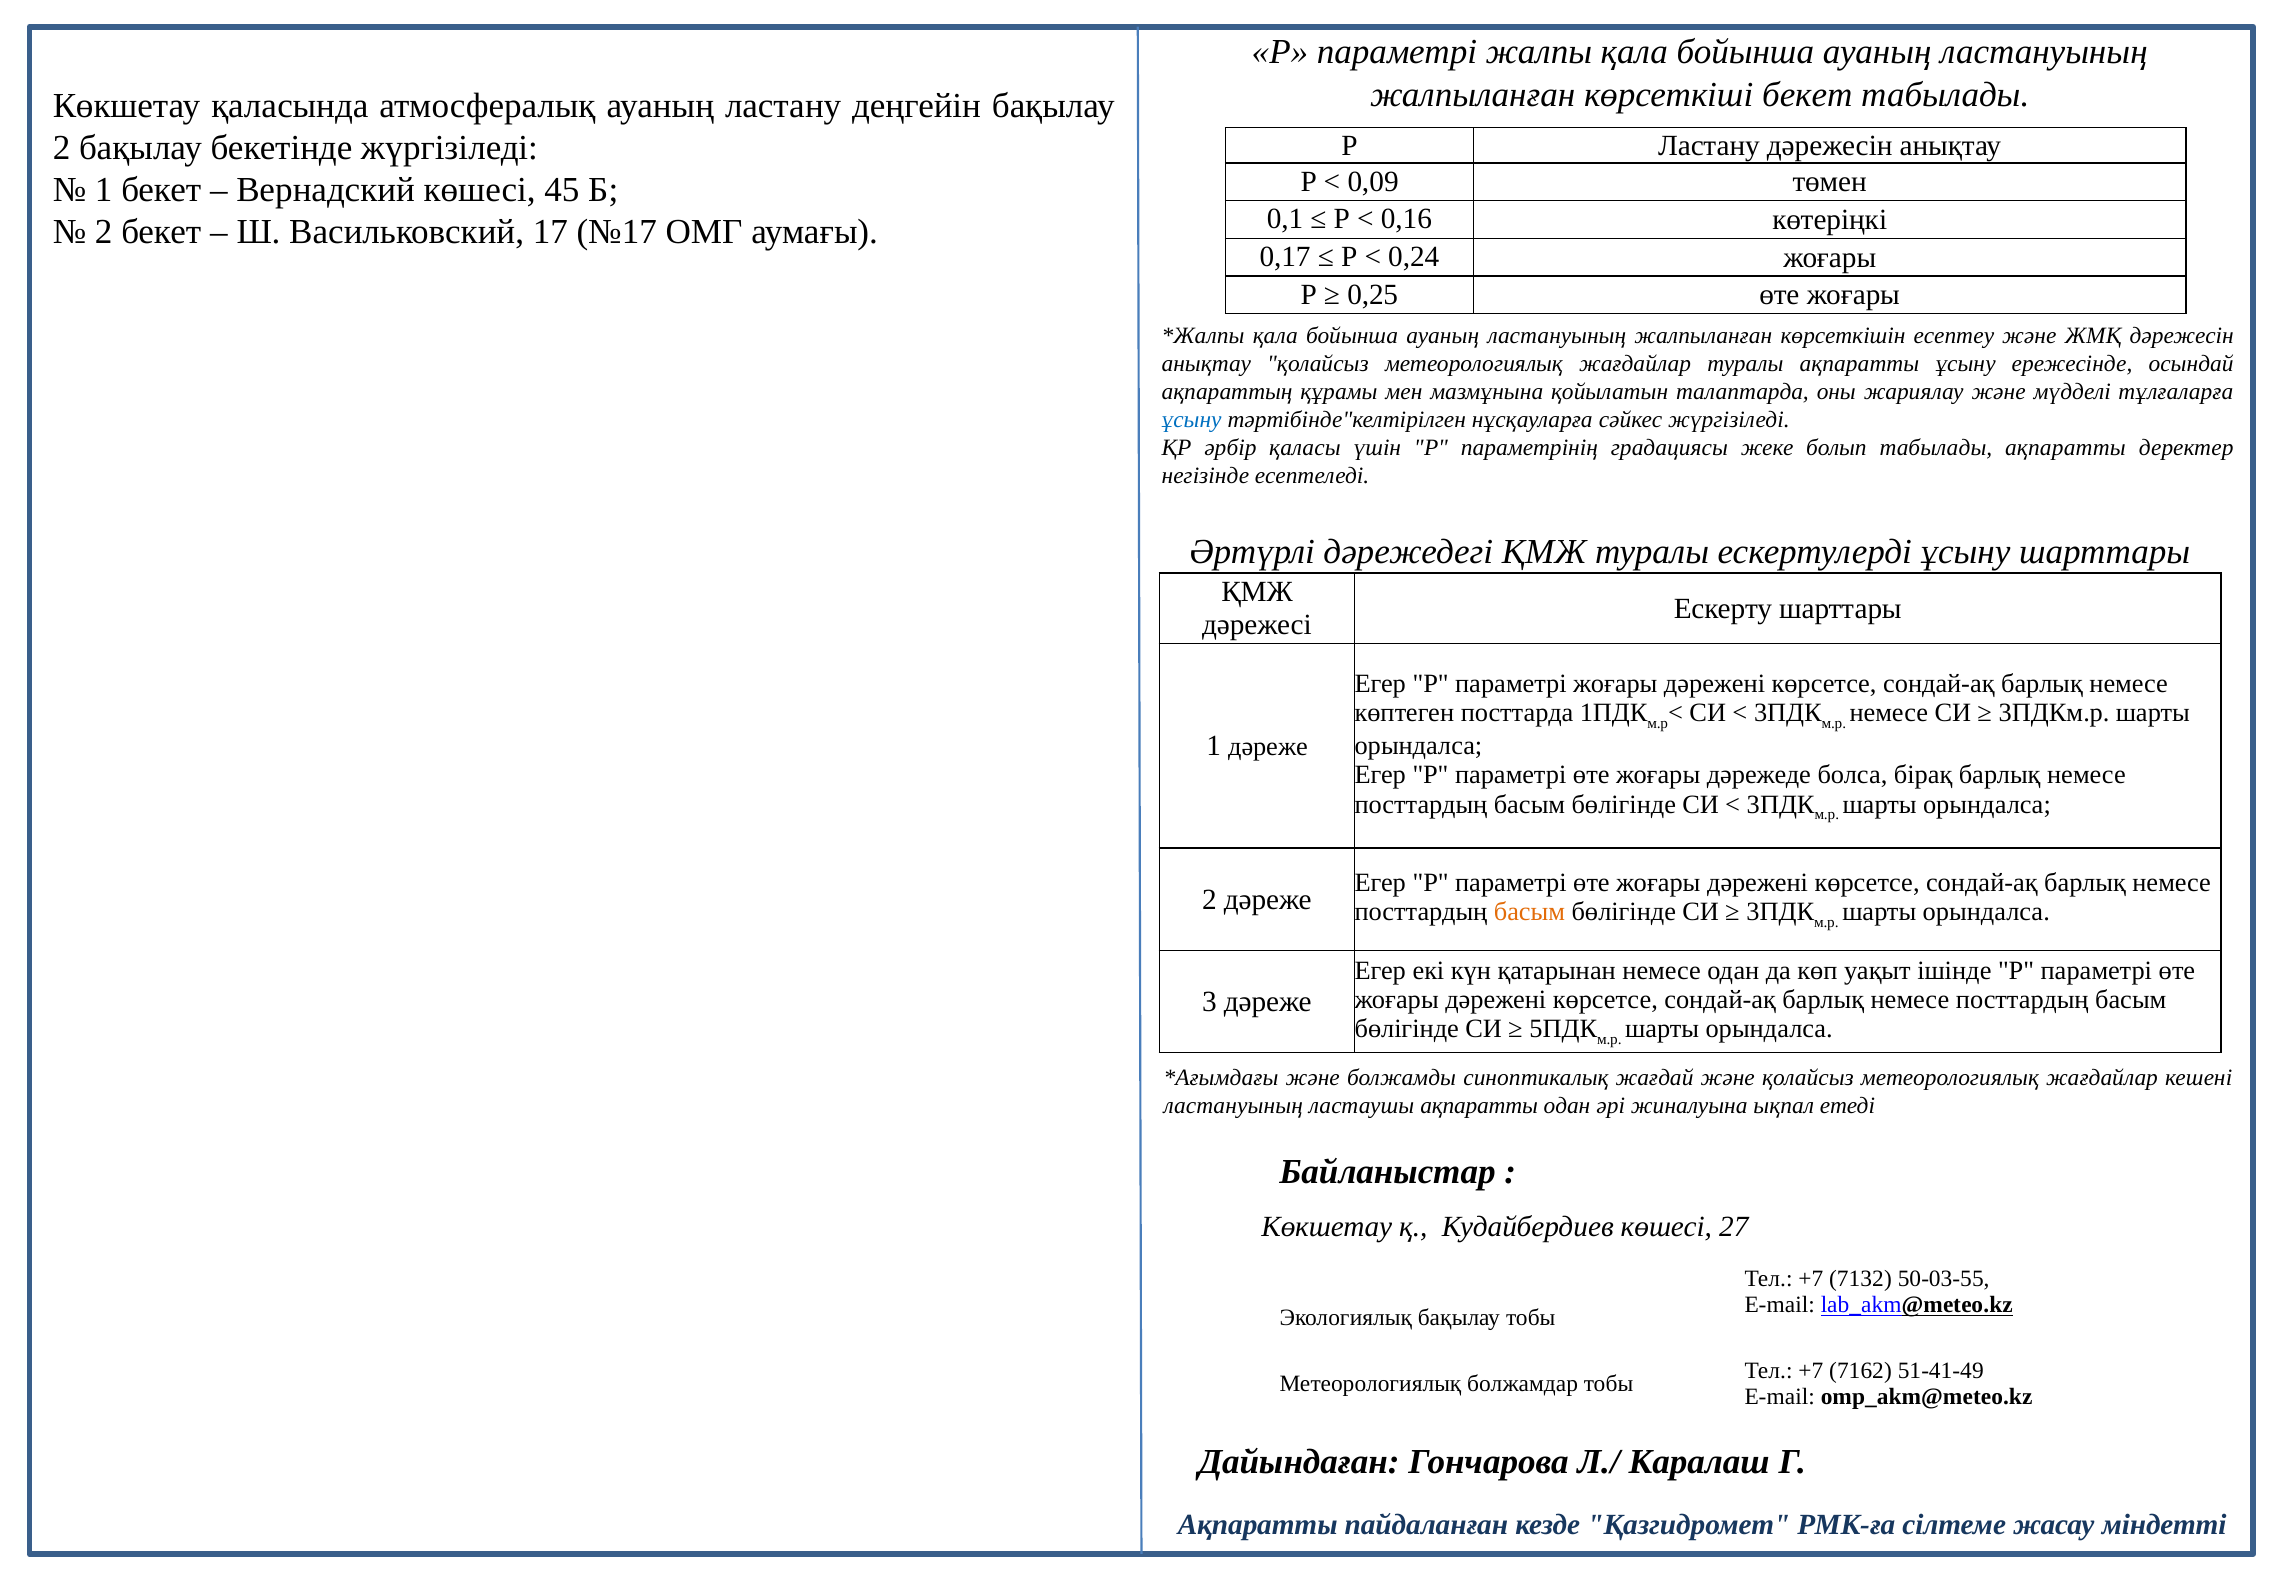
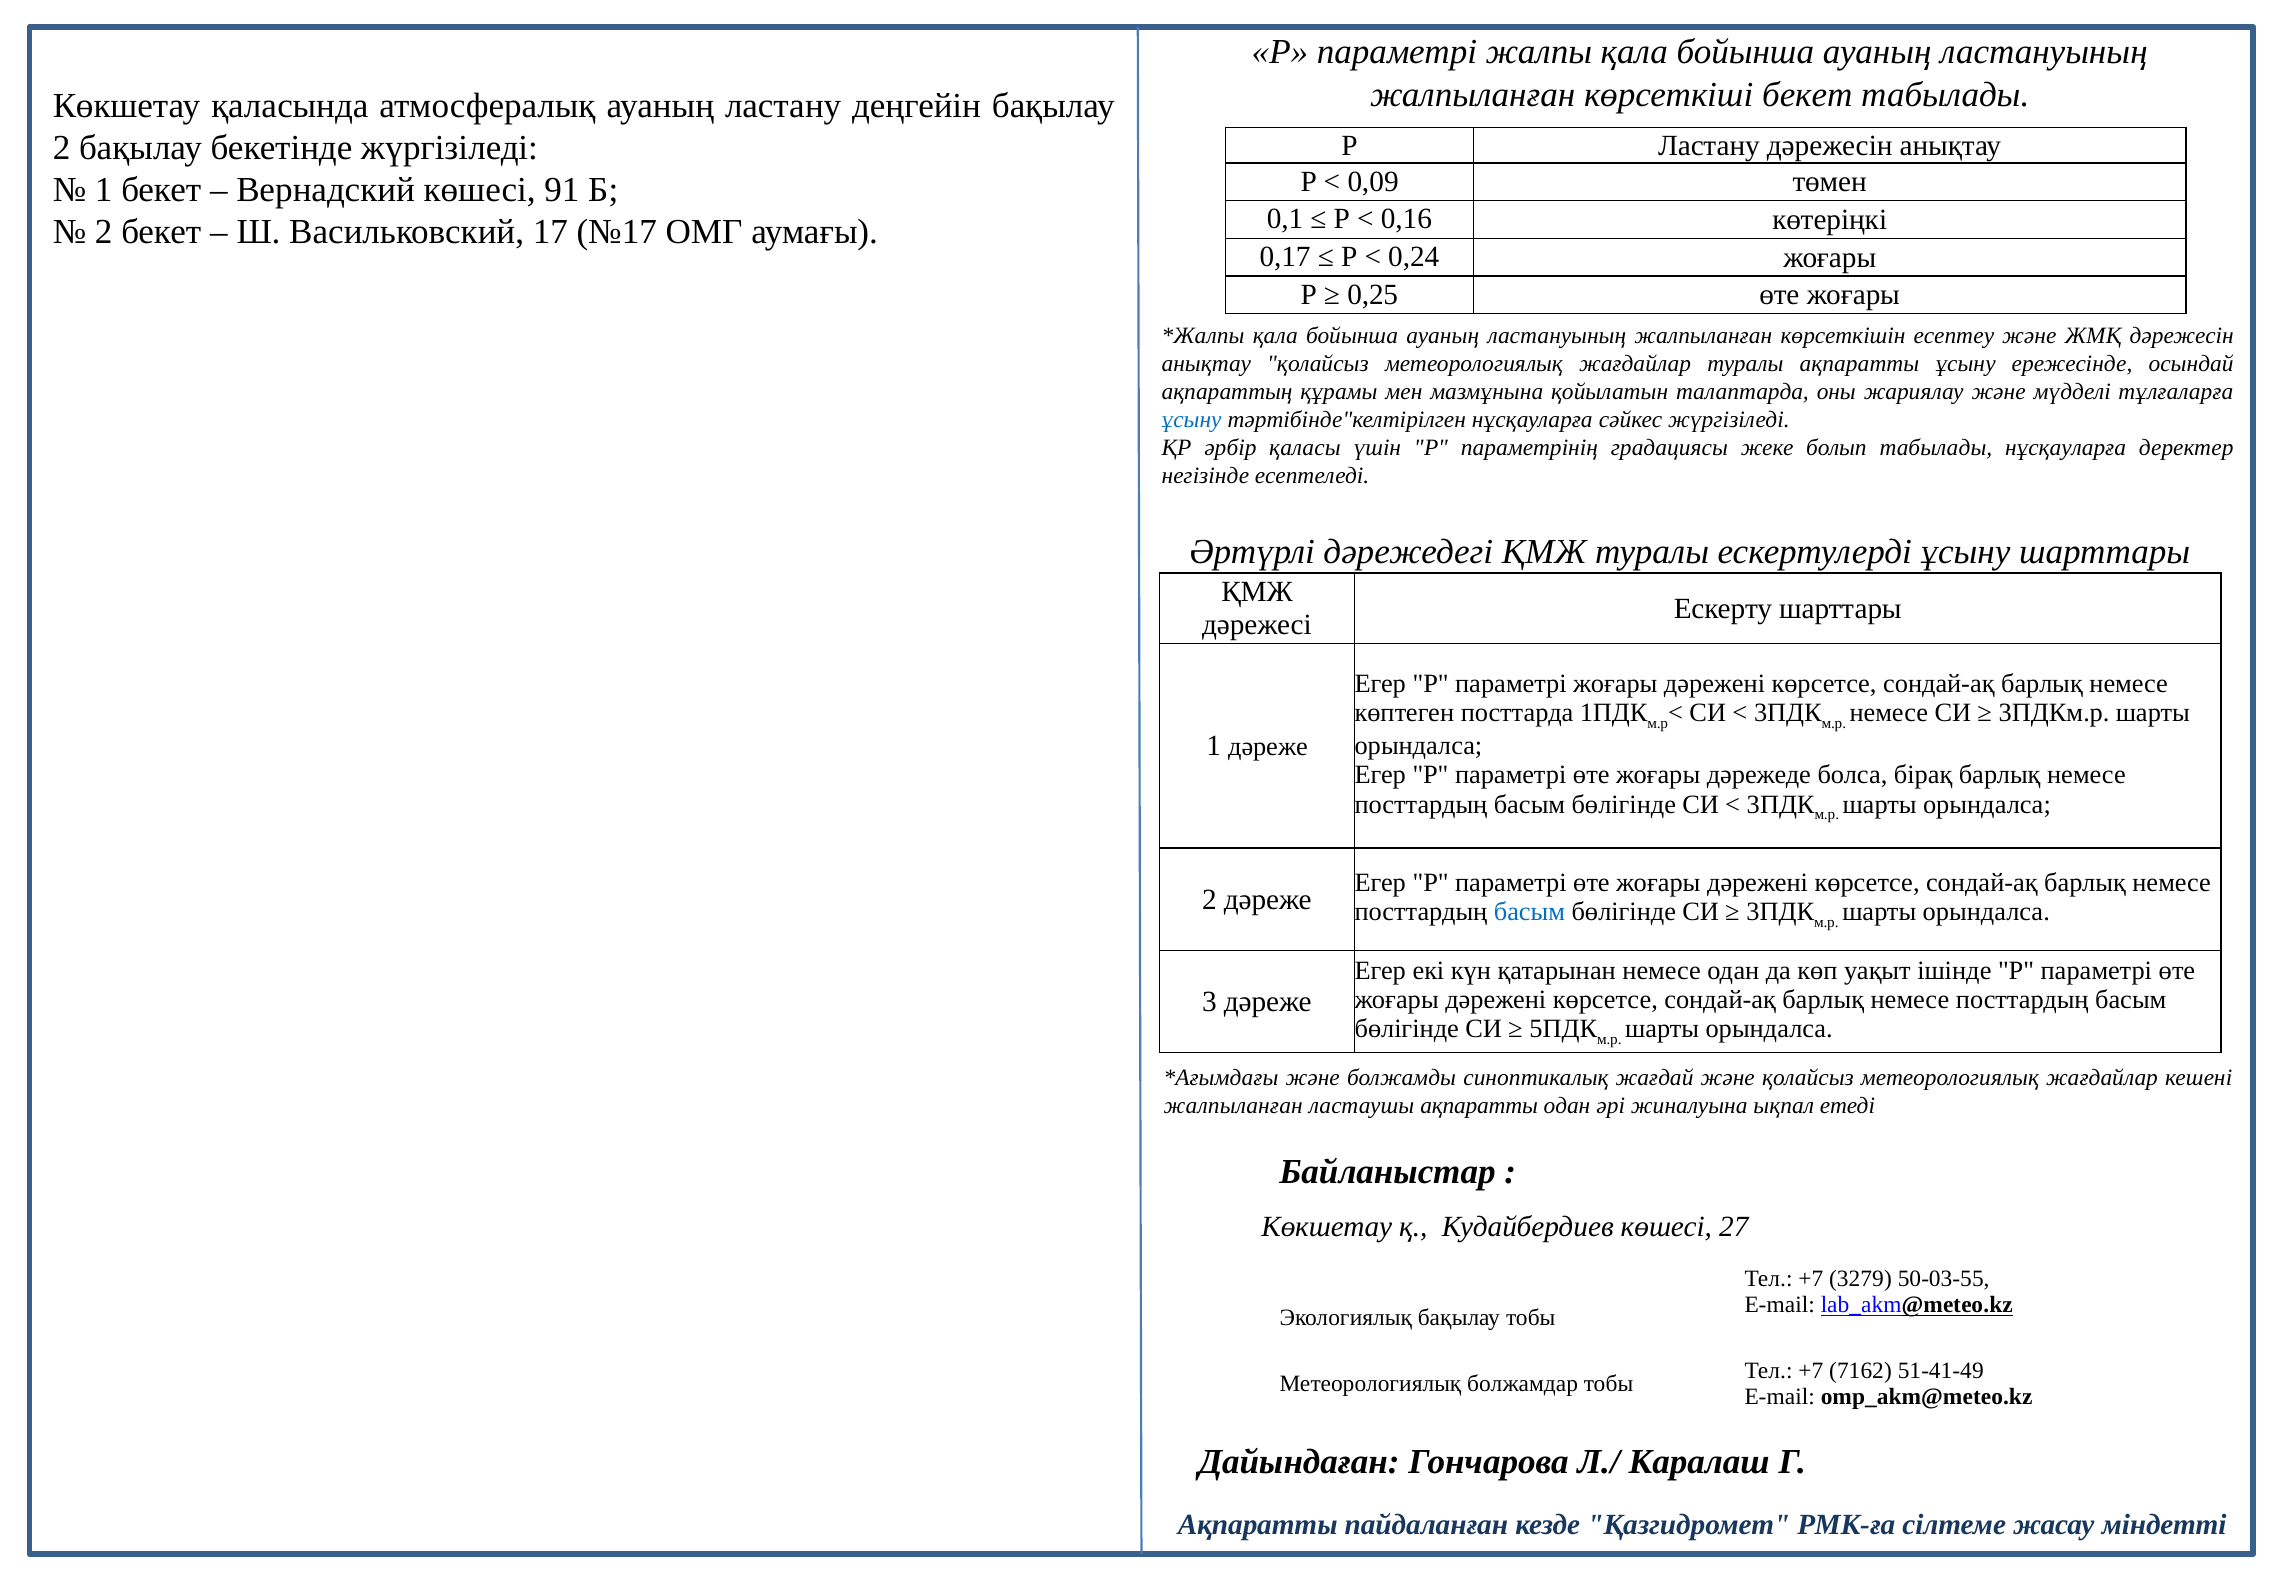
45: 45 -> 91 (562, 190)
табылады ақпаратты: ақпаратты -> нұсқауларға (2066, 448)
басым colour: orange -> blue (1529, 912)
ластануының: ластануының -> жалпыланған (1233, 1106)
7132: 7132 -> 3279 (1860, 1279)
